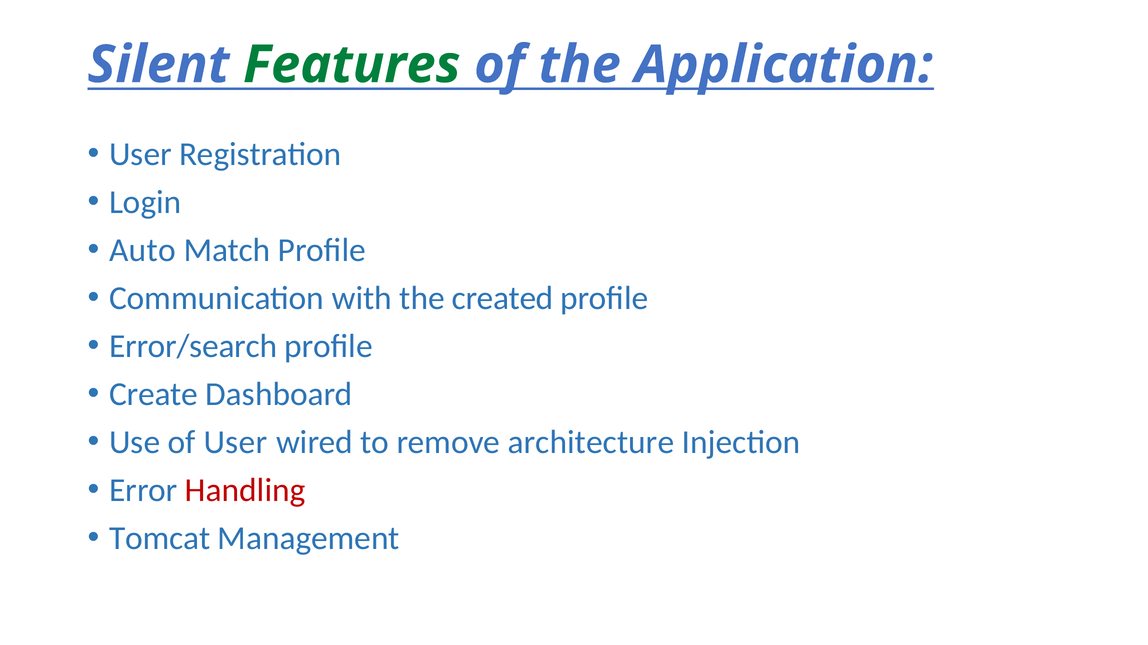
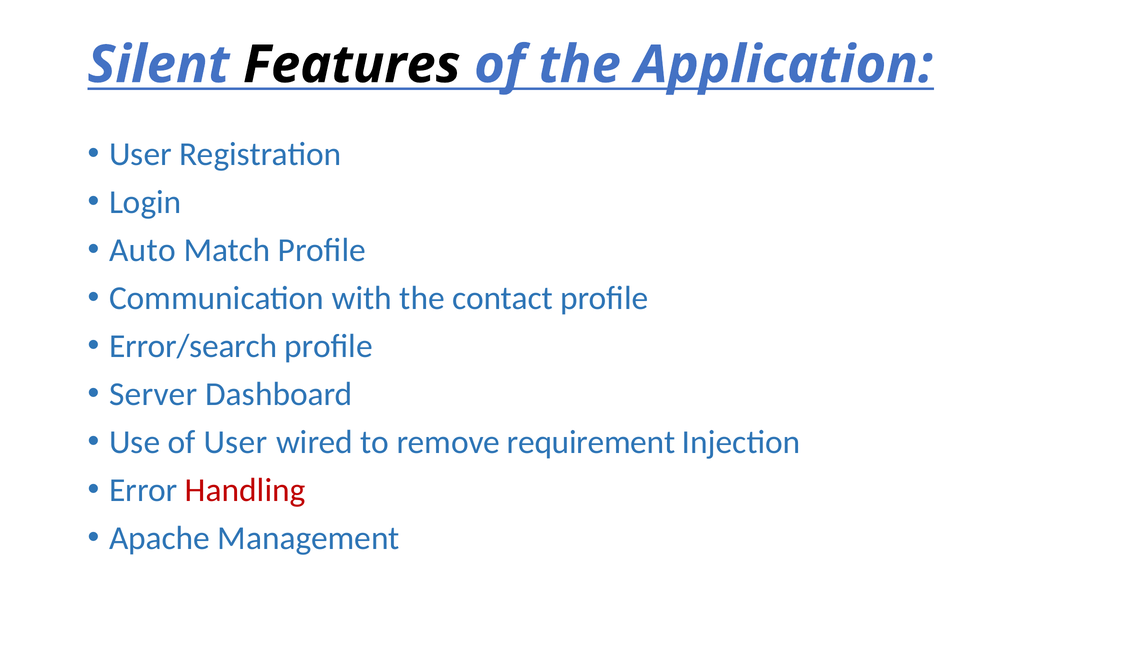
Features colour: green -> black (352, 65)
created: created -> contact (503, 298)
Create: Create -> Server (153, 395)
architecture: architecture -> requirement (591, 443)
Tomcat: Tomcat -> Apache (160, 539)
